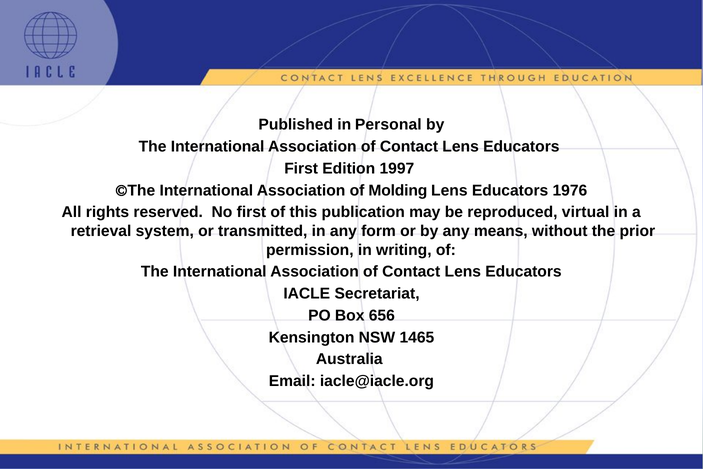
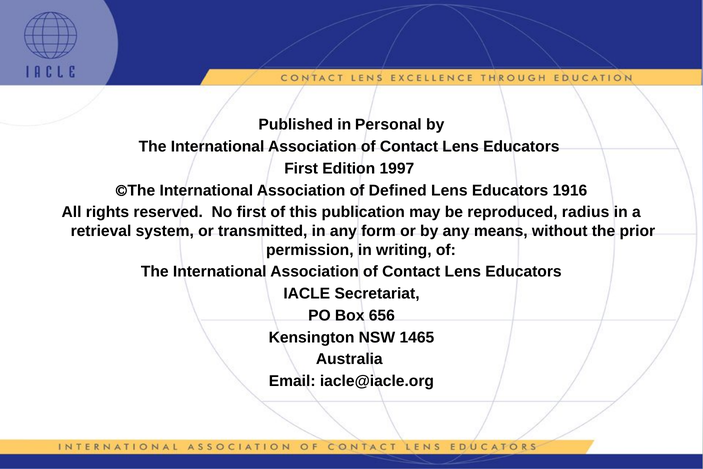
Molding: Molding -> Defined (398, 190)
1976: 1976 -> 1916 (570, 190)
virtual: virtual -> radius (586, 212)
